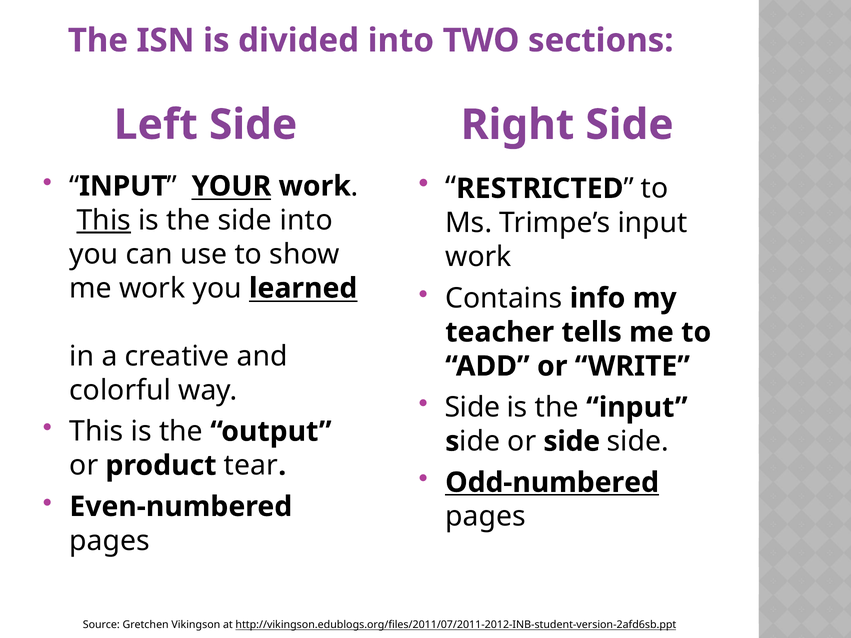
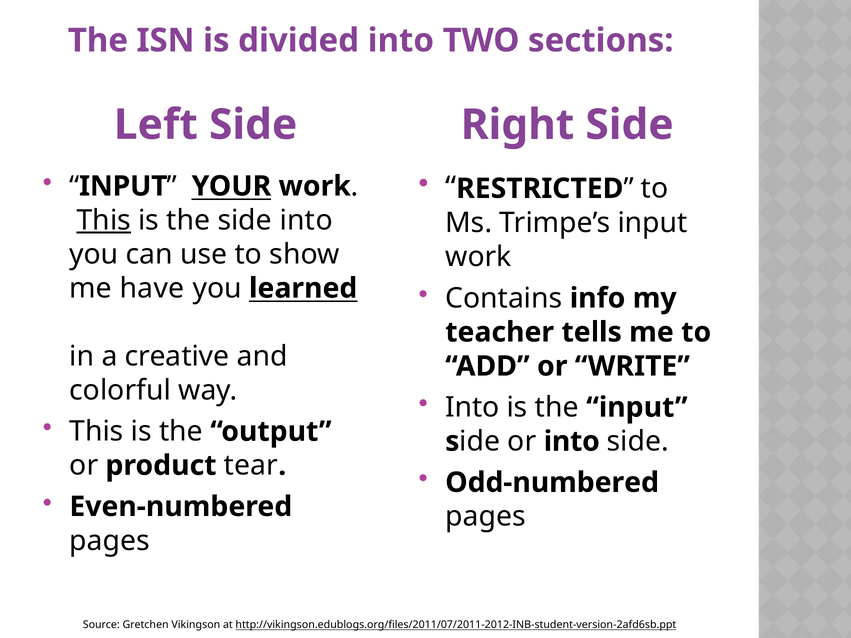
me work: work -> have (152, 288)
Side: Side -> Into (472, 408)
or side: side -> into (572, 442)
Odd-numbered underline: present -> none (552, 483)
